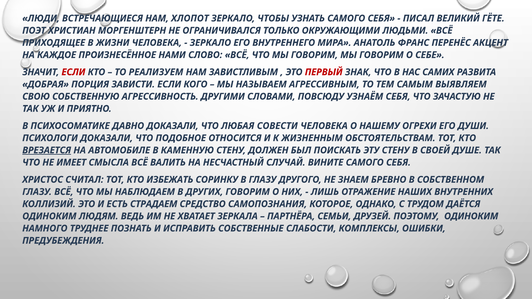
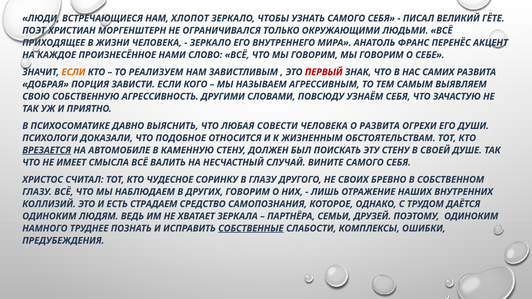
ЕСЛИ colour: red -> orange (73, 72)
ДАВНО ДОКАЗАЛИ: ДОКАЗАЛИ -> ВЫЯСНИТЬ (172, 126)
О НАШЕМУ: НАШЕМУ -> РАЗВИТА (380, 126)
ИЗБЕЖАТЬ: ИЗБЕЖАТЬ -> ЧУДЕСНОЕ (170, 180)
ЗНАЕМ: ЗНАЕМ -> СВОИХ (353, 180)
СОБСТВЕННЫЕ underline: none -> present (251, 229)
